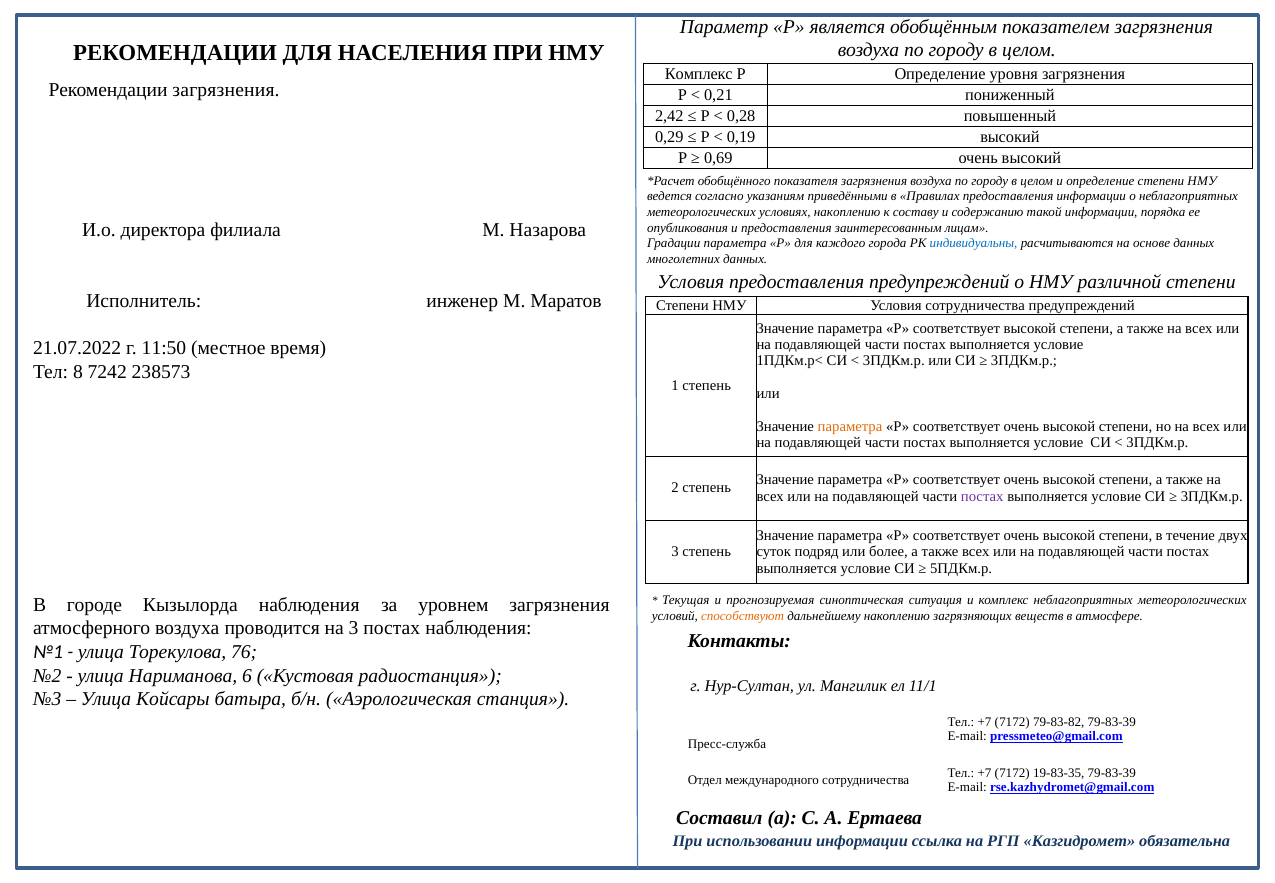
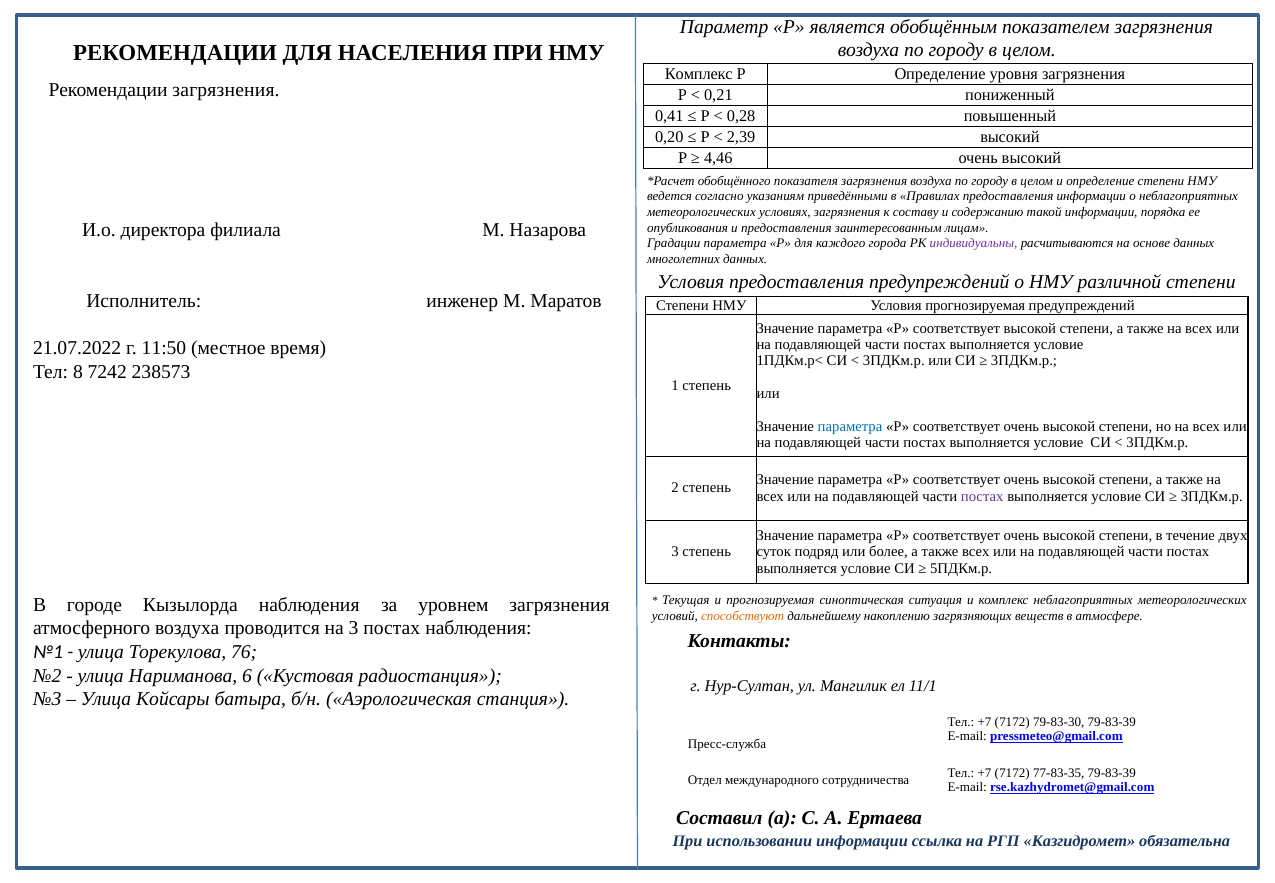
2,42: 2,42 -> 0,41 (669, 116)
0,29: 0,29 -> 0,20 (669, 137)
0,19: 0,19 -> 2,39 (741, 137)
0,69: 0,69 -> 4,46 (718, 158)
условиях накоплению: накоплению -> загрязнения (847, 212)
индивидуальны colour: blue -> purple (974, 243)
Условия сотрудничества: сотрудничества -> прогнозируемая (975, 306)
параметра colour: orange -> blue (850, 426)
79-83-82: 79-83-82 -> 79-83-30 (1059, 722)
19-83-35: 19-83-35 -> 77-83-35 (1059, 773)
